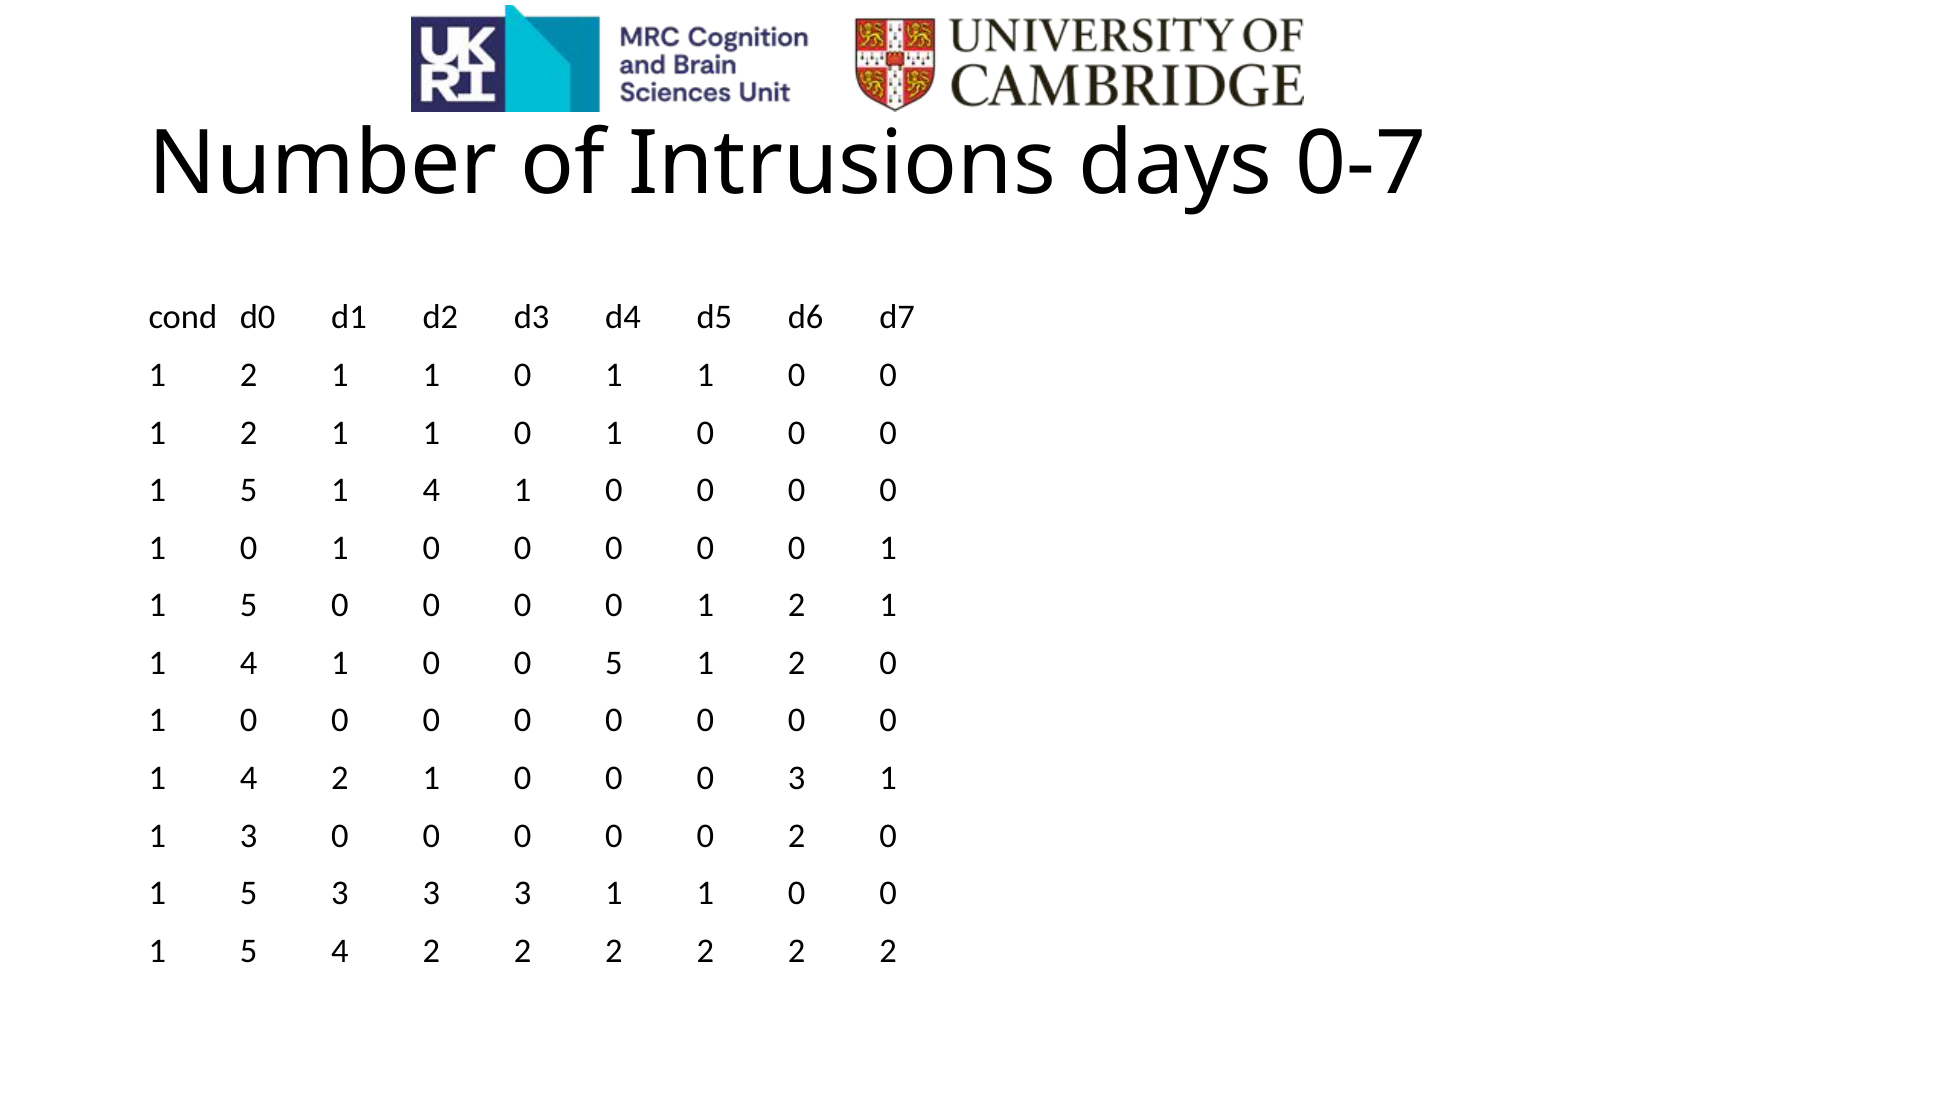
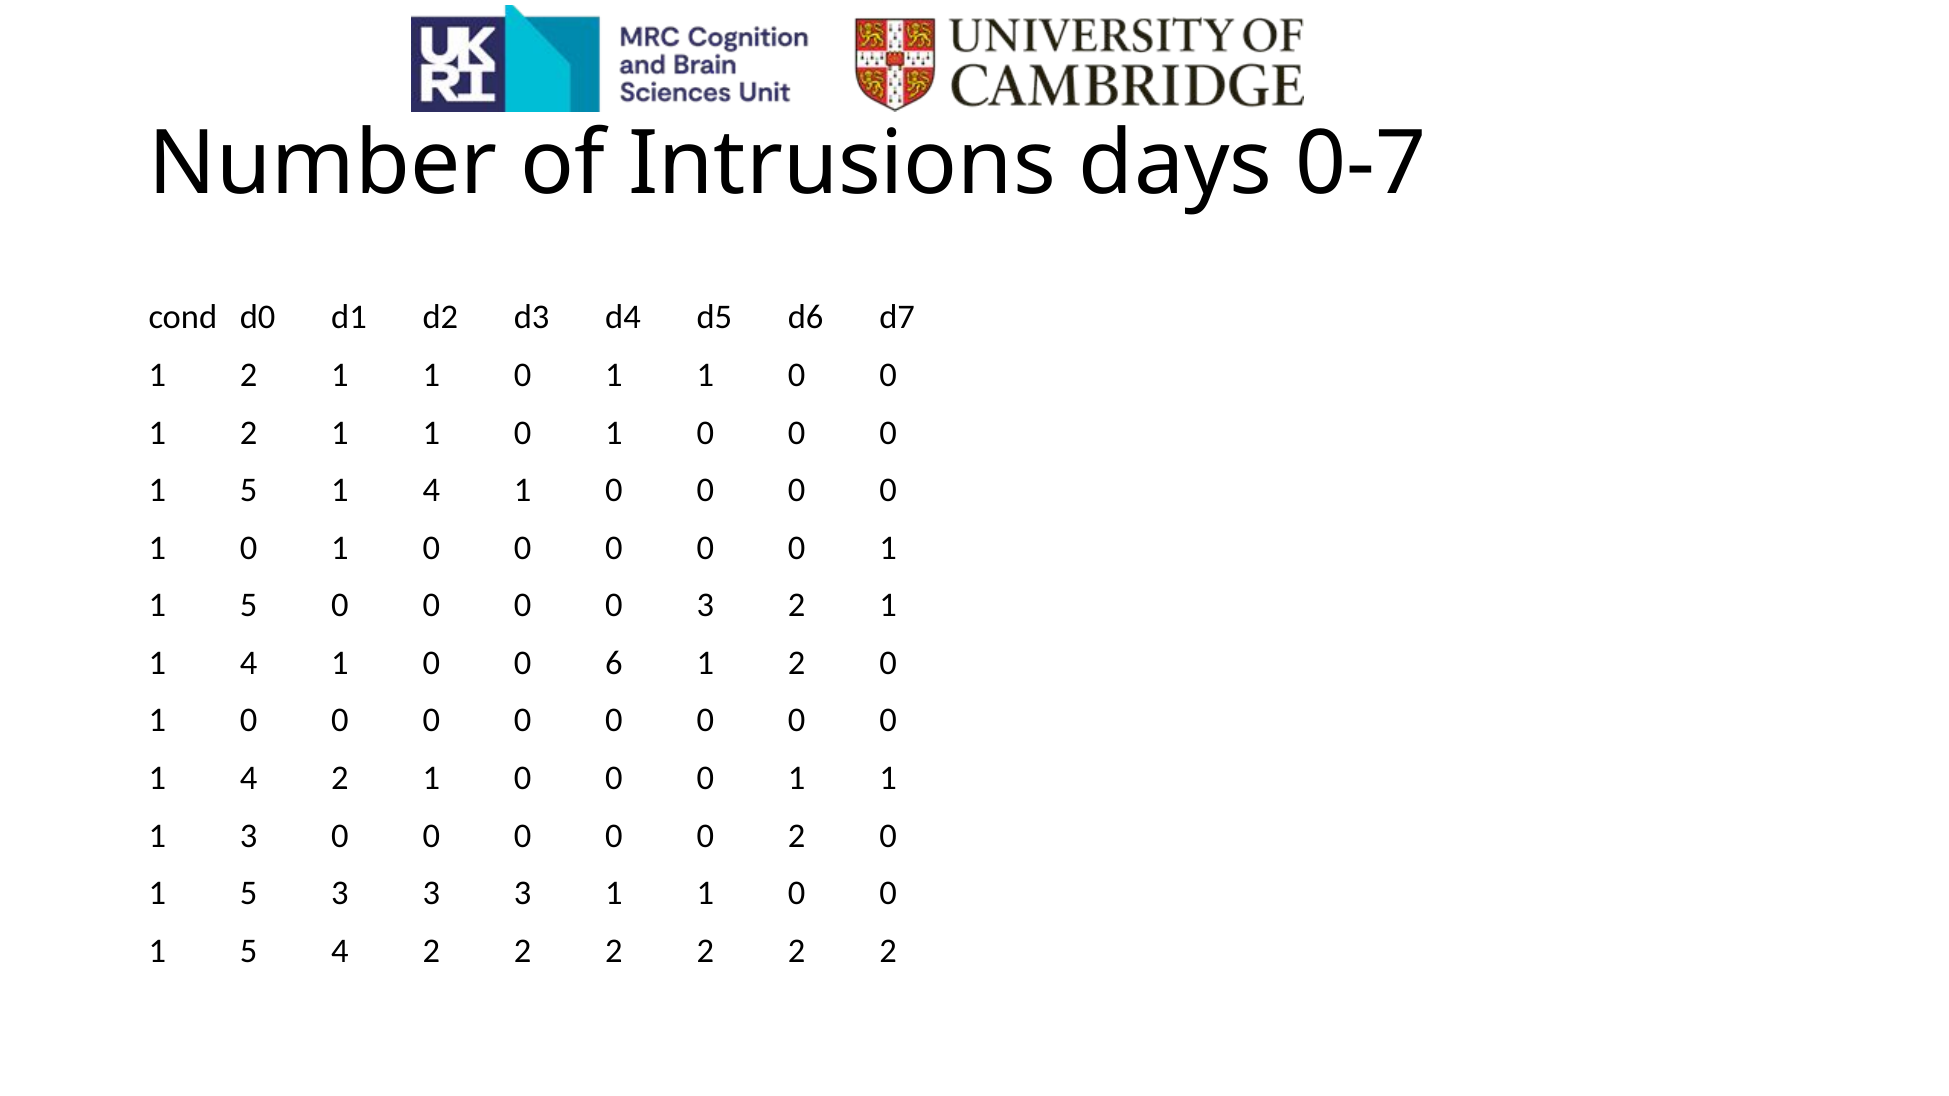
1: 1 -> 3 (705, 606)
0 5: 5 -> 6 (614, 663)
3: 3 -> 1 (797, 778)
